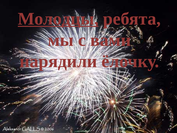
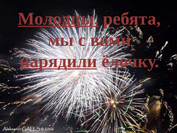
нарядили underline: none -> present (58, 61)
